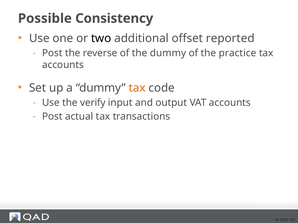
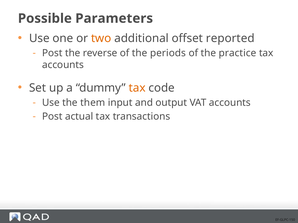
Consistency: Consistency -> Parameters (114, 18)
two colour: black -> orange (101, 38)
the dummy: dummy -> periods (168, 53)
verify: verify -> them (93, 103)
